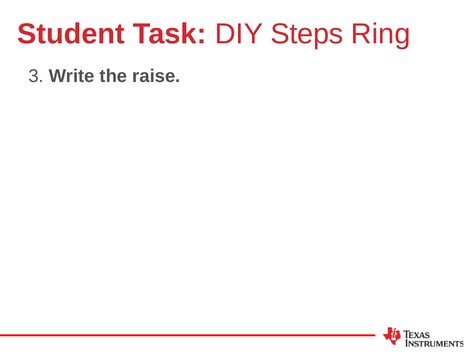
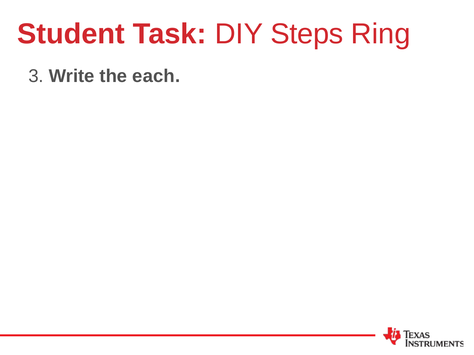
raise: raise -> each (156, 76)
